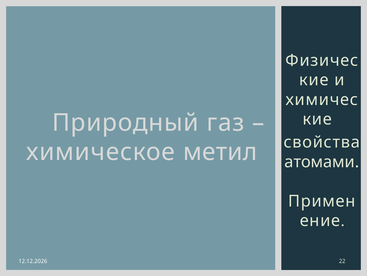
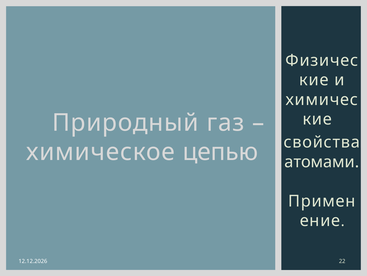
метил: метил -> цепью (220, 152)
